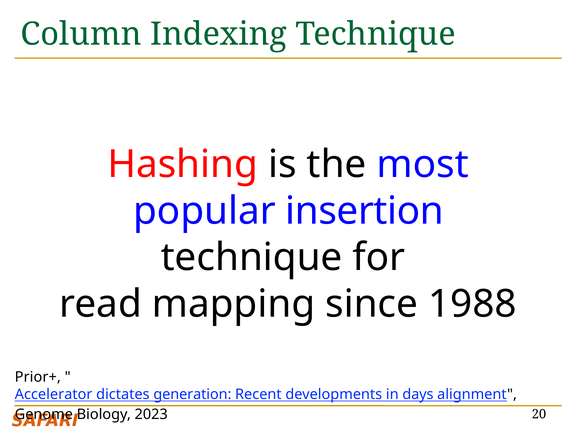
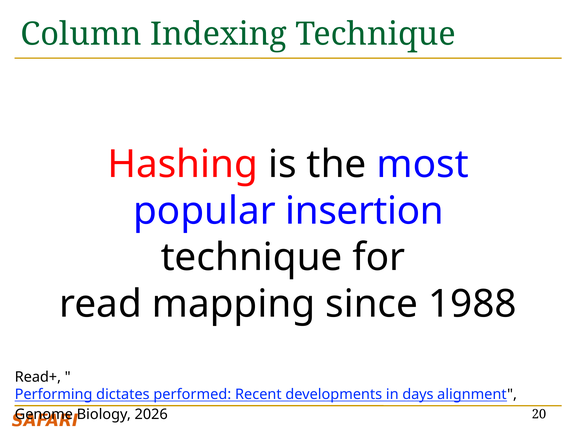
Prior+: Prior+ -> Read+ (38, 377)
Accelerator: Accelerator -> Performing (54, 394)
generation: generation -> performed (192, 394)
2023: 2023 -> 2026 (151, 414)
